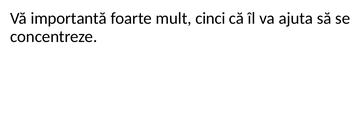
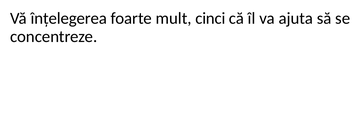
importantă: importantă -> înțelegerea (69, 18)
